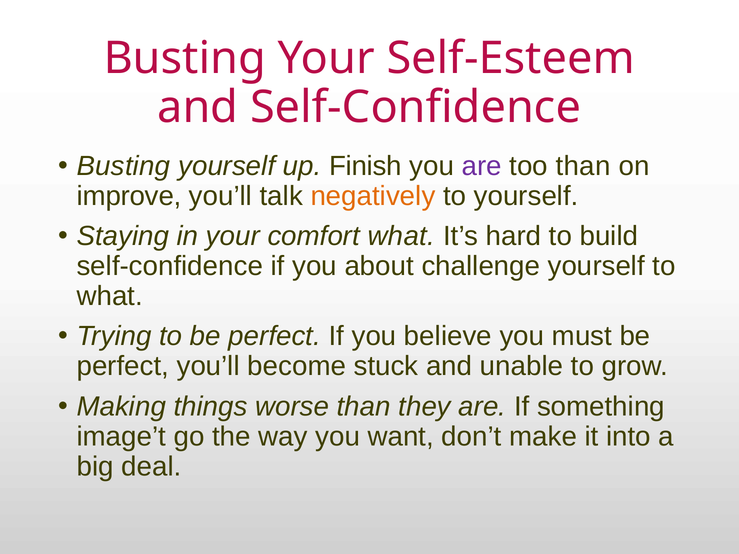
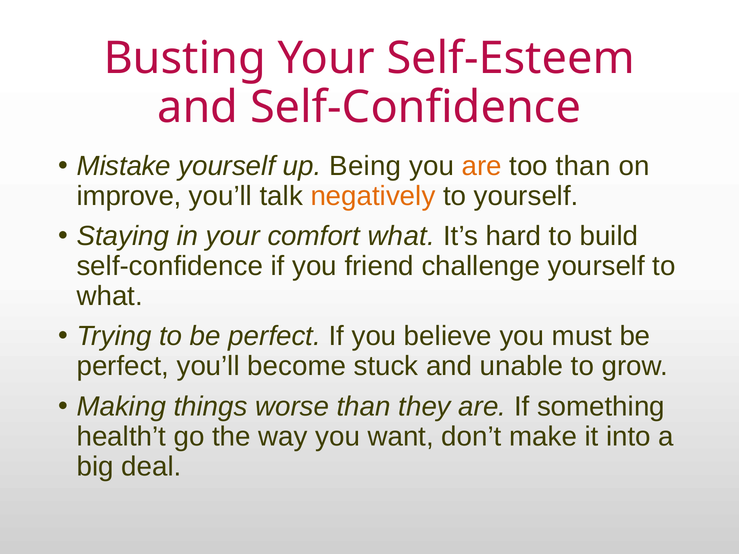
Busting: Busting -> Mistake (124, 166)
Finish: Finish -> Being (365, 166)
are colour: purple -> orange (482, 166)
about: about -> friend (379, 266)
image’t: image’t -> health’t (121, 437)
